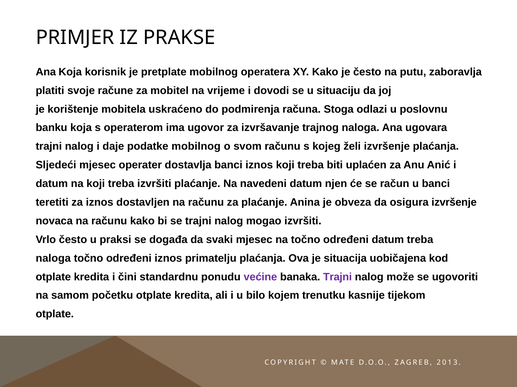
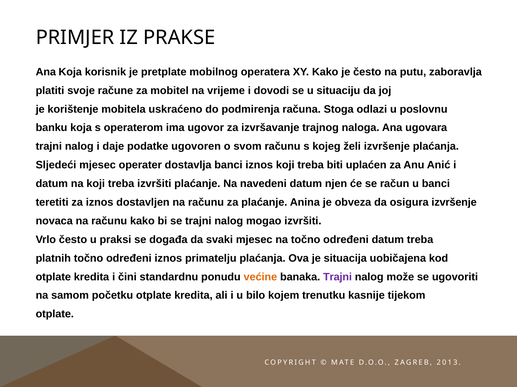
podatke mobilnog: mobilnog -> ugovoren (196, 147)
naloga: naloga -> platnih (53, 259)
većine colour: purple -> orange (260, 277)
